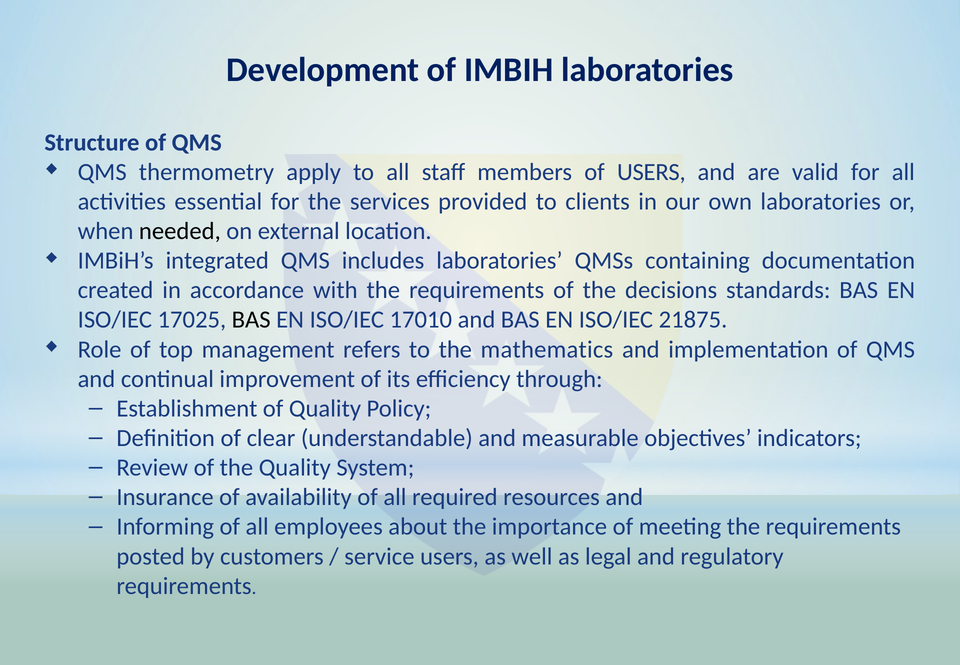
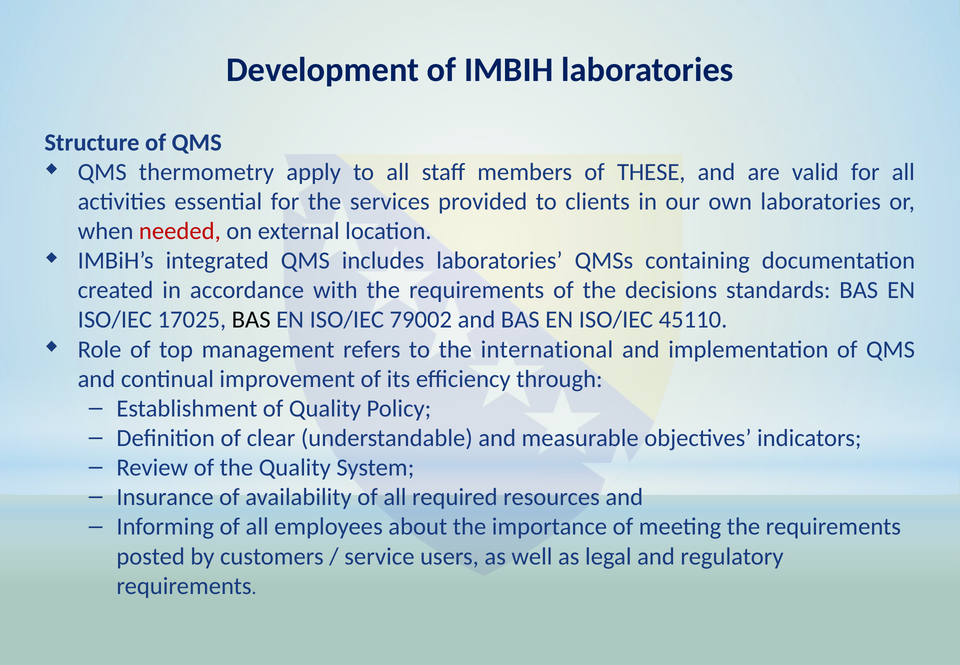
of USERS: USERS -> THESE (651, 172)
needed colour: black -> red (180, 231)
17010: 17010 -> 79002 (421, 320)
21875: 21875 -> 45110 (693, 320)
mathematics: mathematics -> international (547, 349)
